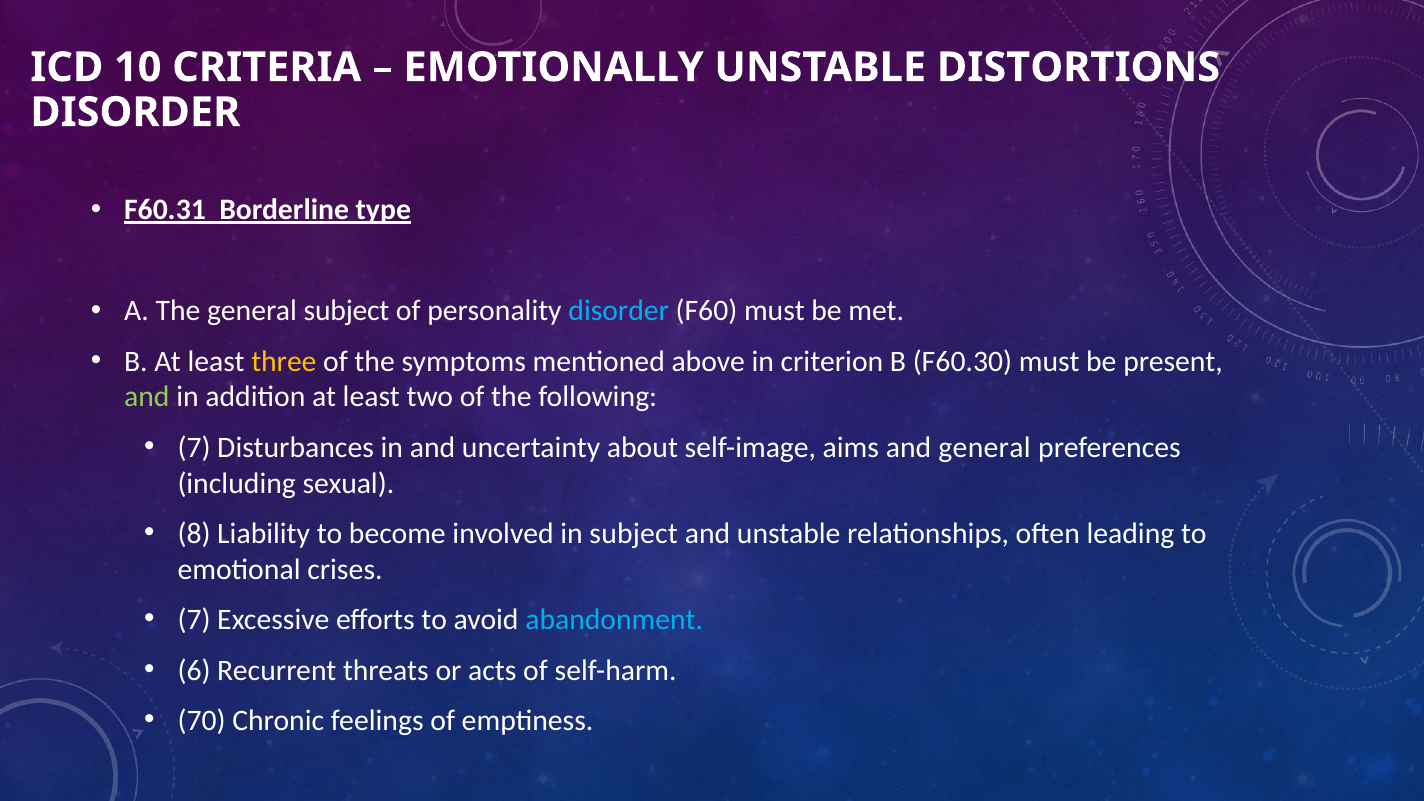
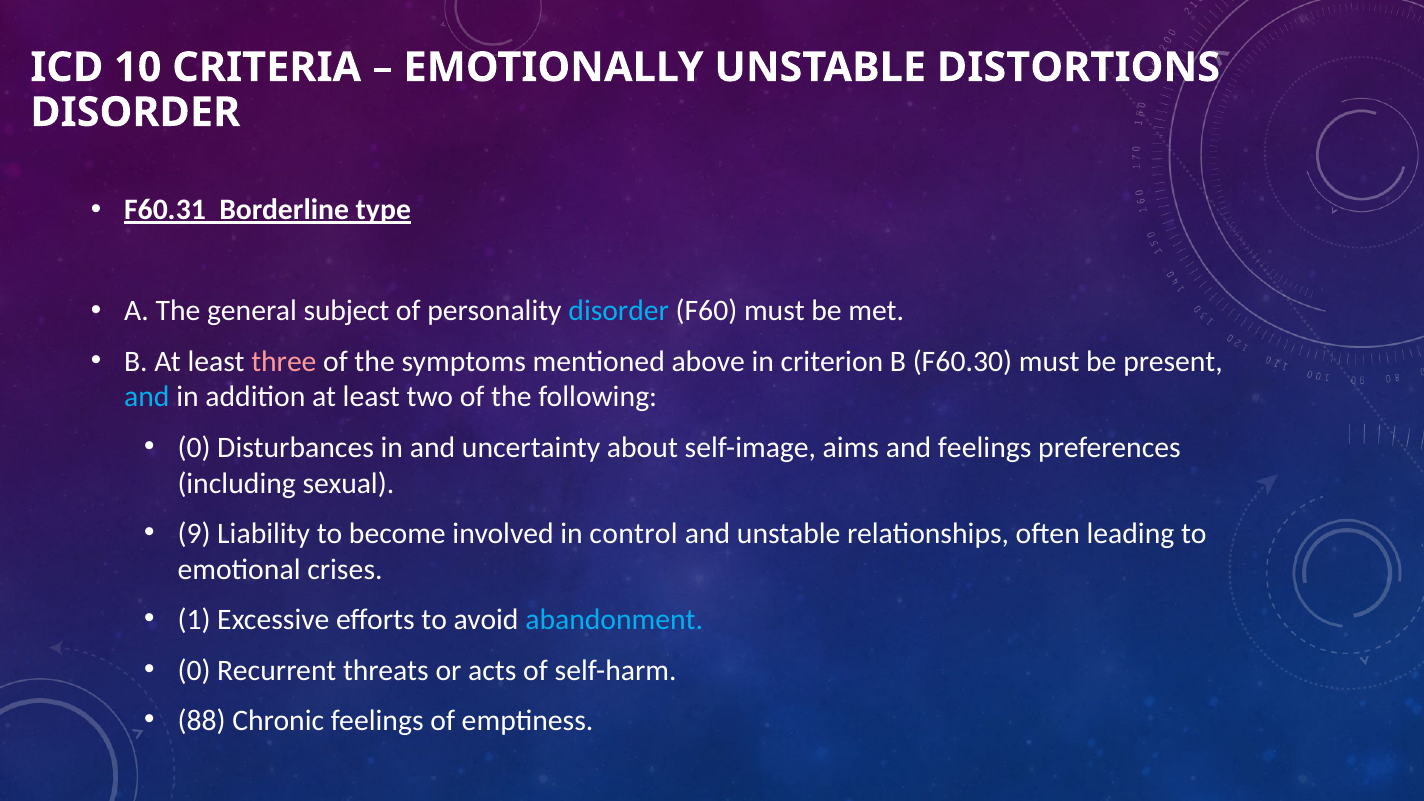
three colour: yellow -> pink (284, 361)
and colour: light green -> light blue (147, 397)
7: 7 -> 0 (194, 448)
and general: general -> feelings (985, 448)
8: 8 -> 9 (194, 534)
in subject: subject -> control (634, 534)
7: 7 -> 1 (194, 620)
6: 6 -> 0 (194, 670)
70: 70 -> 88 (202, 721)
